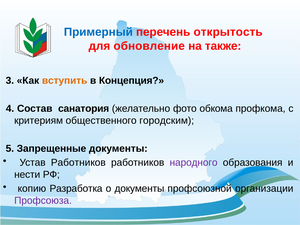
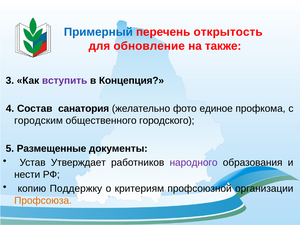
вступить colour: orange -> purple (65, 81)
обкома: обкома -> единое (216, 109)
критериям: критериям -> городским (39, 121)
городским: городским -> городского (167, 121)
Запрещенные: Запрещенные -> Размещенные (52, 149)
Устав Работников: Работников -> Утверждает (78, 163)
Разработка: Разработка -> Поддержку (76, 189)
о документы: документы -> критериям (139, 189)
Профсоюза colour: purple -> orange (43, 201)
